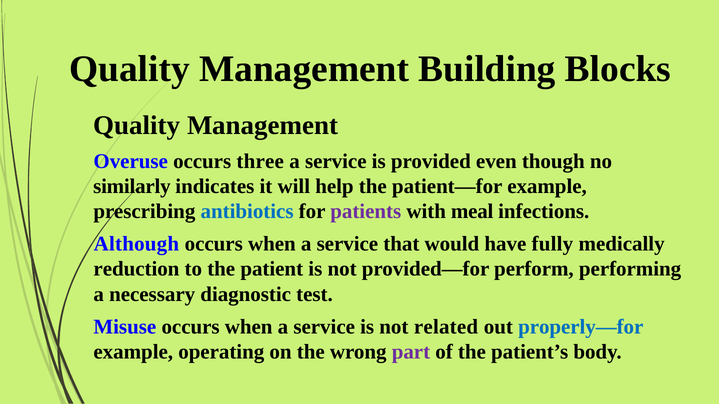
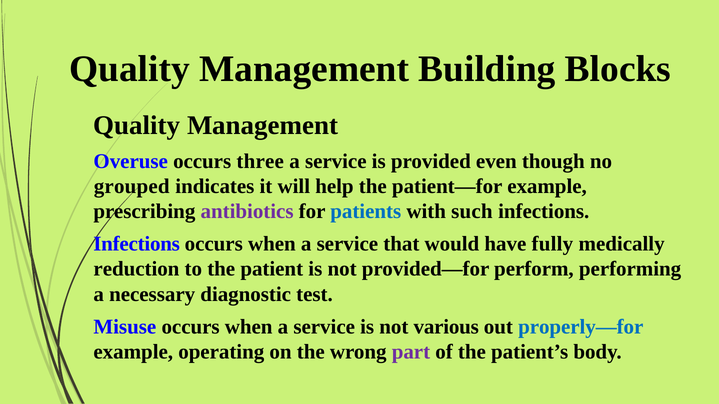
similarly: similarly -> grouped (132, 186)
antibiotics colour: blue -> purple (247, 212)
patients colour: purple -> blue (366, 212)
meal: meal -> such (472, 212)
Although: Although -> Infections (137, 244)
related: related -> various (446, 327)
